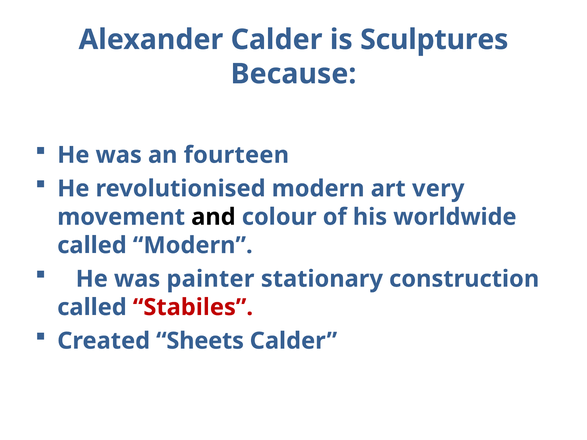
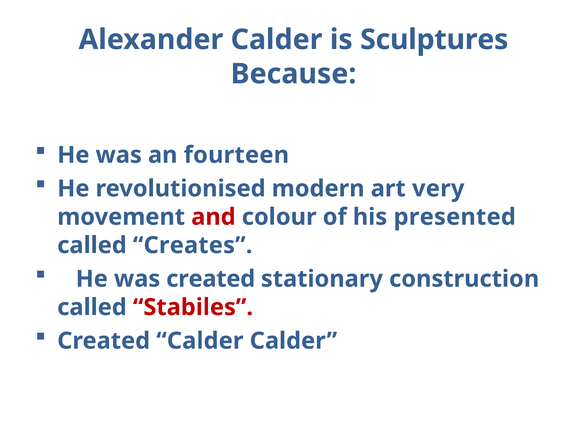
and colour: black -> red (213, 217)
worldwide: worldwide -> presented (455, 217)
called Modern: Modern -> Creates (193, 245)
was painter: painter -> created (211, 279)
Created Sheets: Sheets -> Calder (200, 341)
